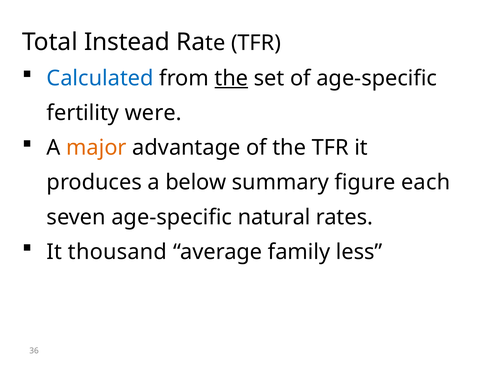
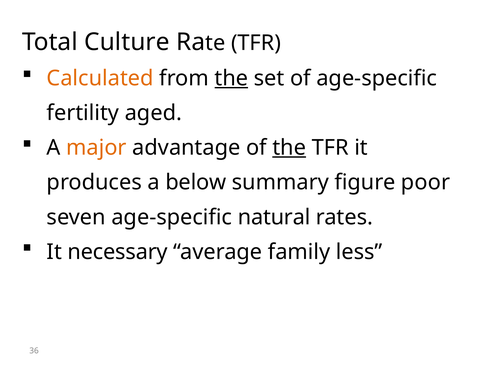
Instead: Instead -> Culture (127, 42)
Calculated colour: blue -> orange (100, 78)
were: were -> aged (153, 113)
the underline: none -> present (289, 148)
each: each -> poor (426, 182)
thousand: thousand -> necessary (118, 252)
